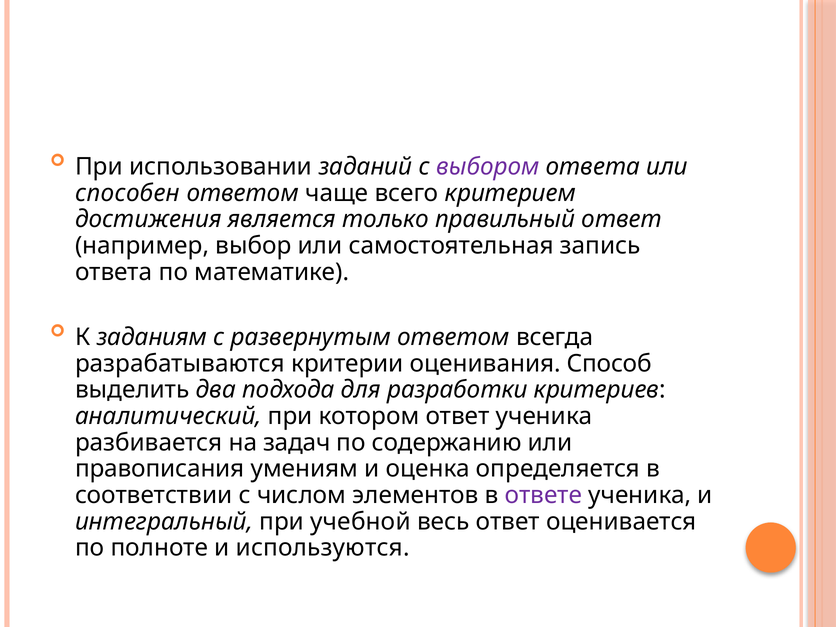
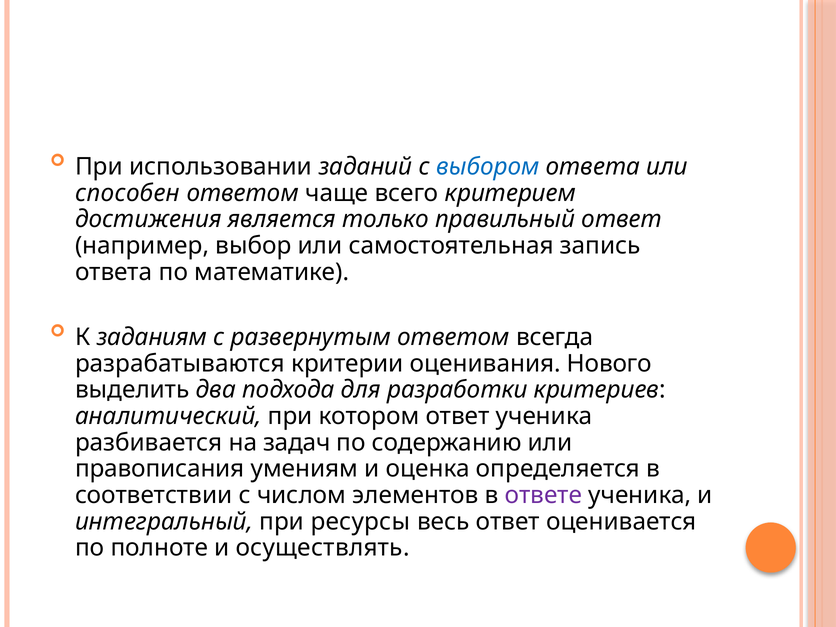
выбором colour: purple -> blue (488, 167)
Способ: Способ -> Нового (609, 364)
учебной: учебной -> ресурсы (360, 522)
используются: используются -> осуществлять (323, 548)
